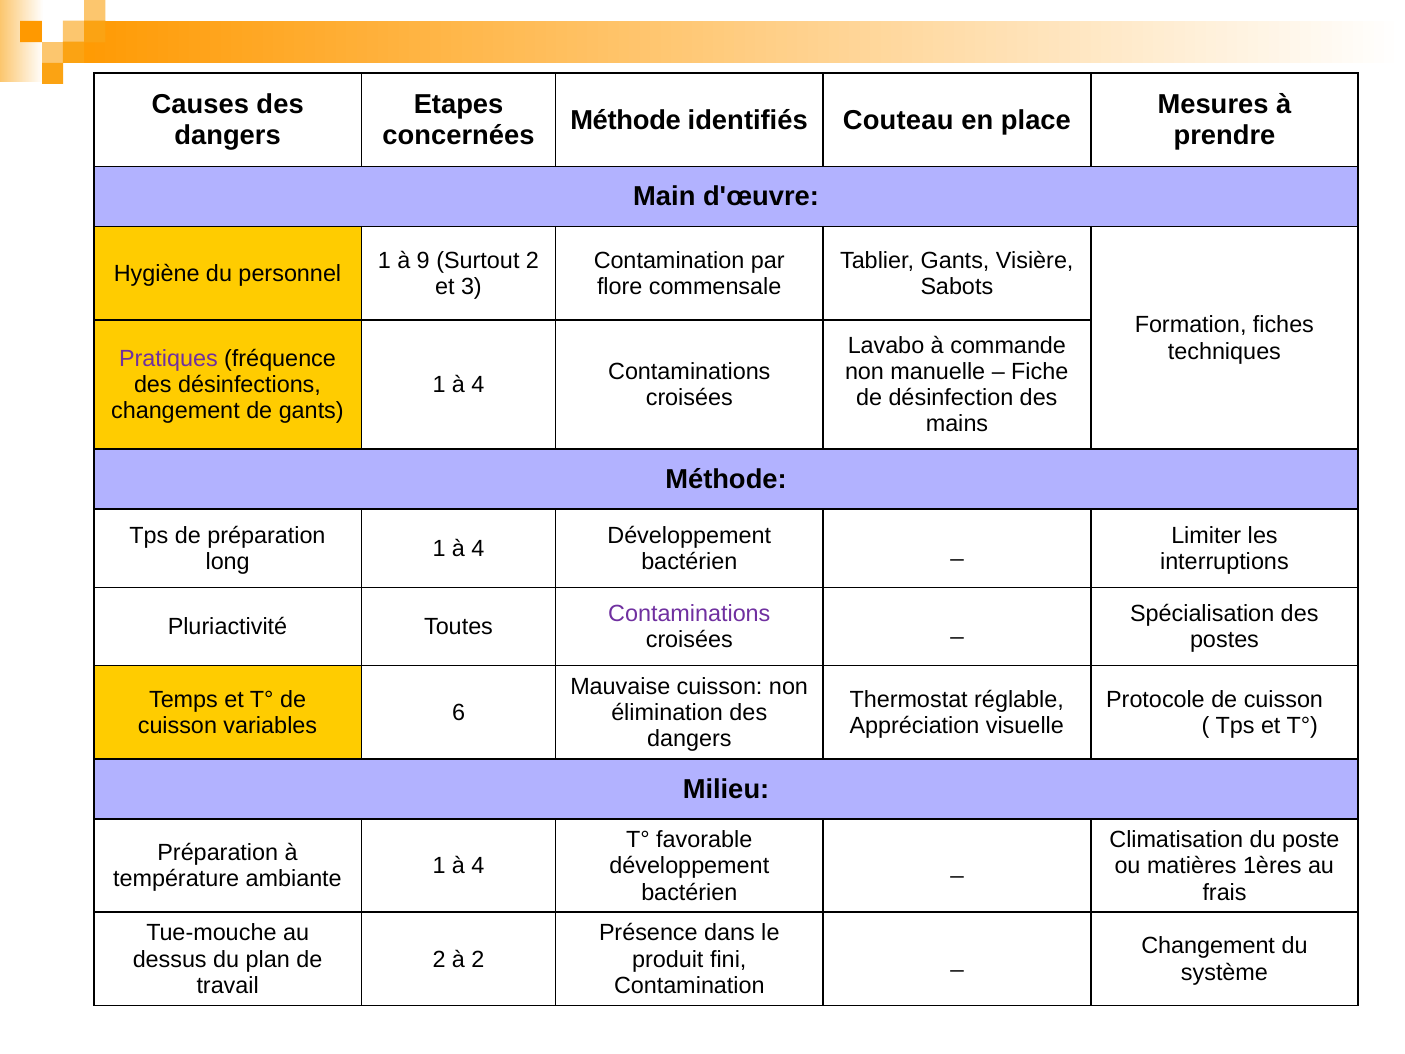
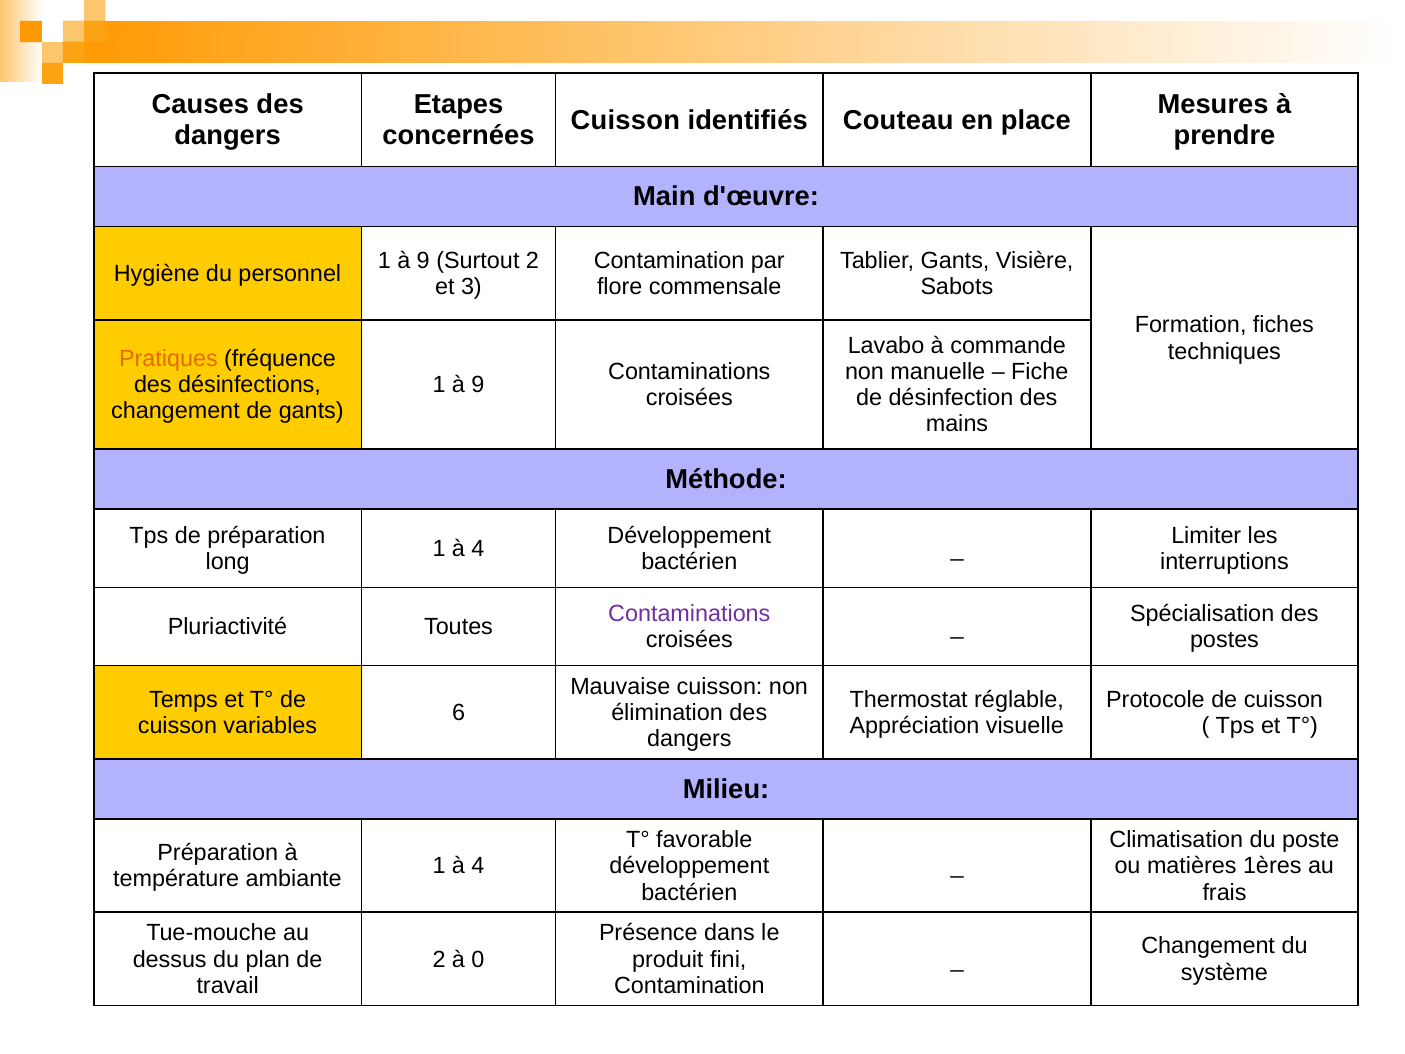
Méthode: Méthode -> Cuisson (625, 120)
Pratiques colour: purple -> orange (168, 358)
4: 4 -> 9 (478, 385)
à 2: 2 -> 0 (478, 959)
